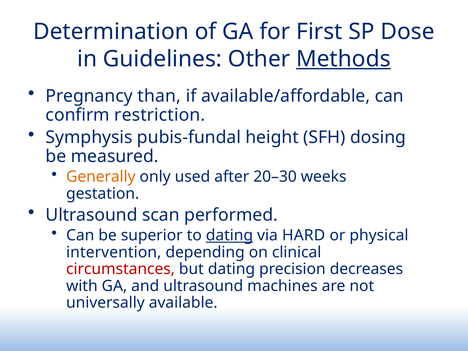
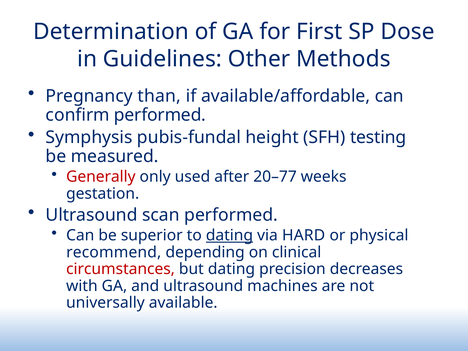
Methods underline: present -> none (343, 59)
confirm restriction: restriction -> performed (160, 115)
dosing: dosing -> testing (378, 137)
Generally colour: orange -> red (101, 177)
20–30: 20–30 -> 20–77 (275, 177)
intervention: intervention -> recommend (114, 252)
